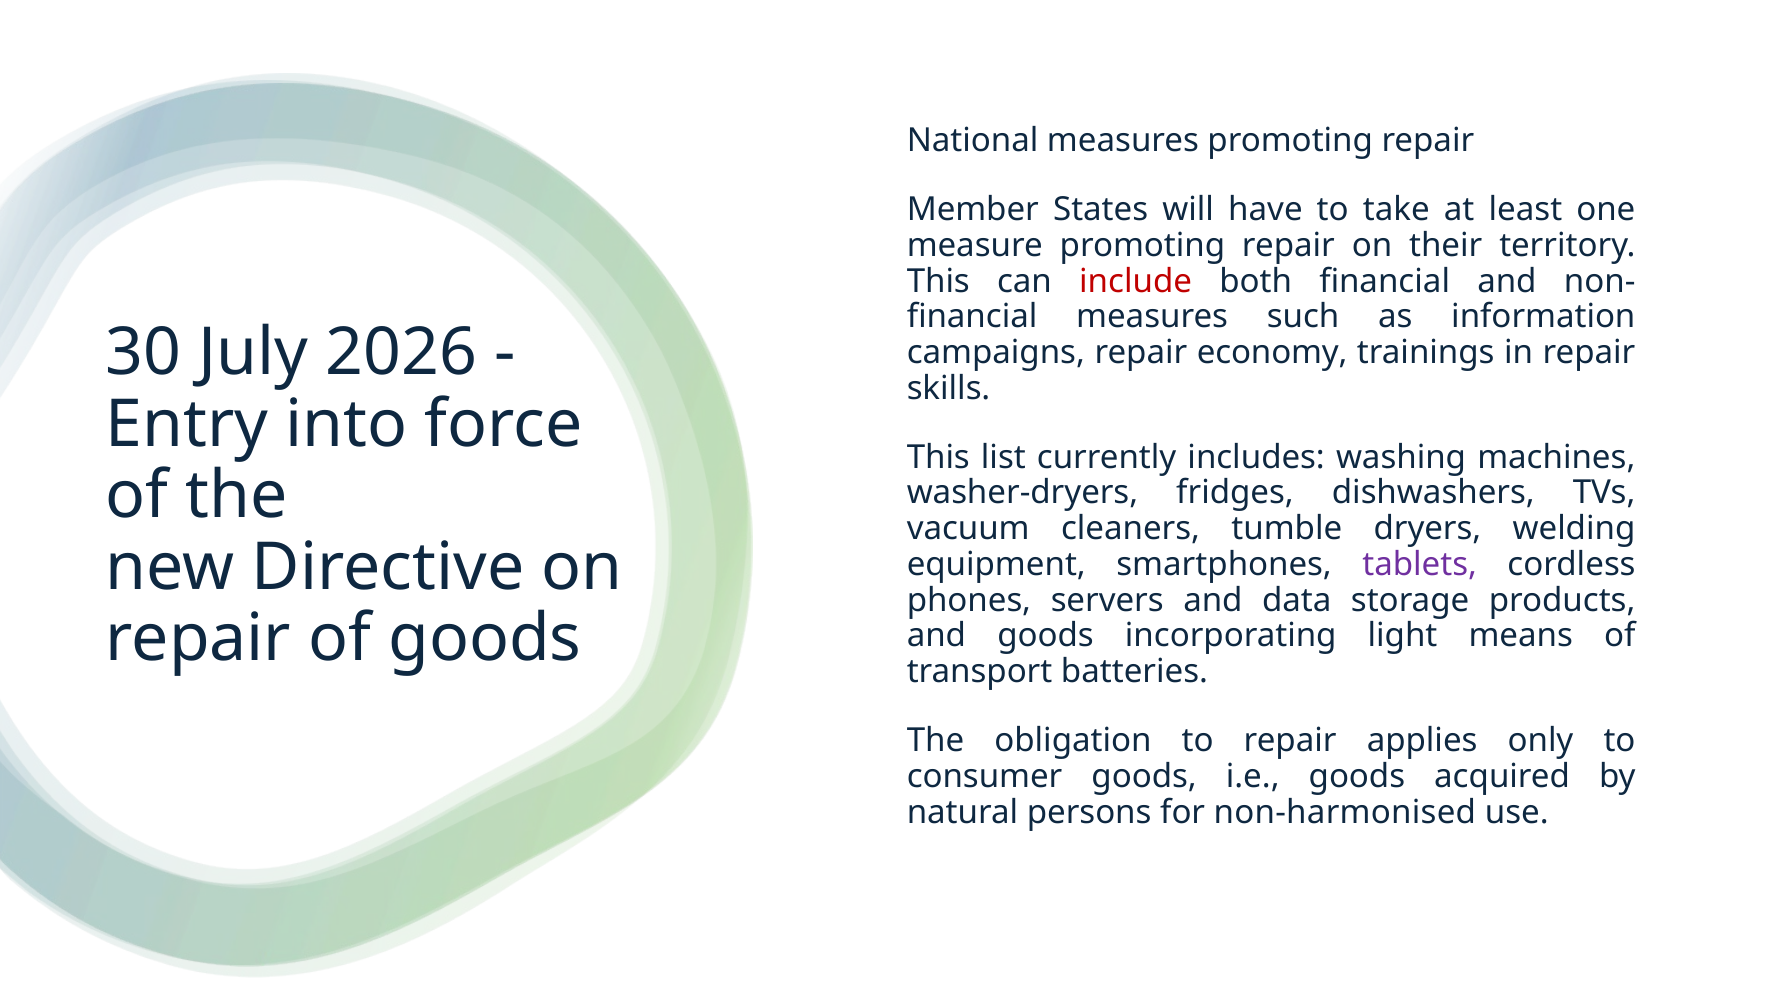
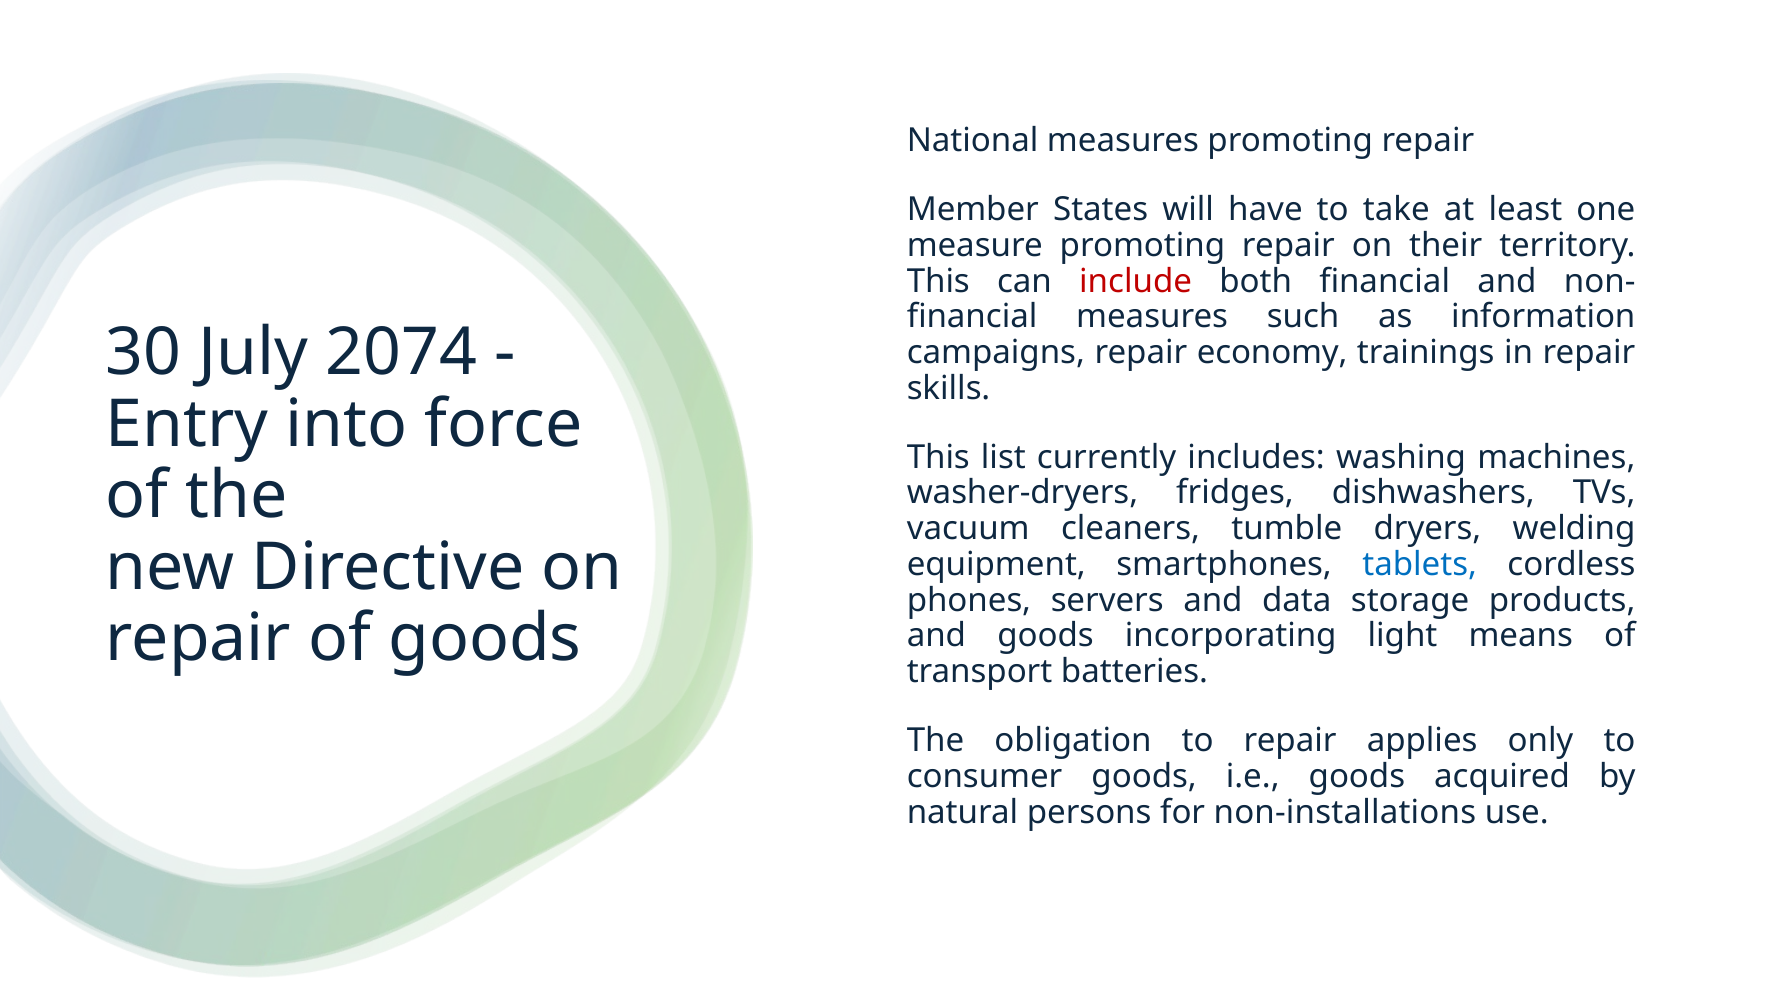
2026: 2026 -> 2074 (401, 353)
tablets colour: purple -> blue (1420, 564)
non-harmonised: non-harmonised -> non-installations (1345, 812)
